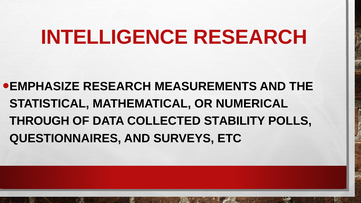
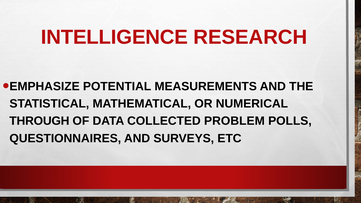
EMPHASIZE RESEARCH: RESEARCH -> POTENTIAL (117, 86)
STABILITY: STABILITY -> PROBLEM (234, 121)
